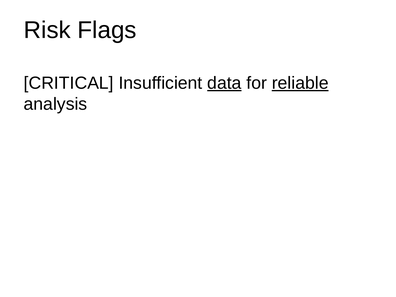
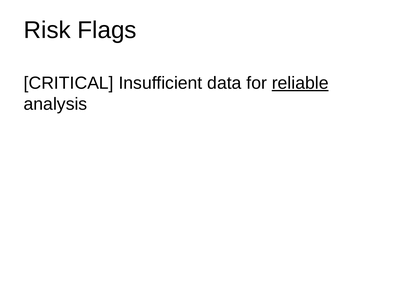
data underline: present -> none (224, 83)
